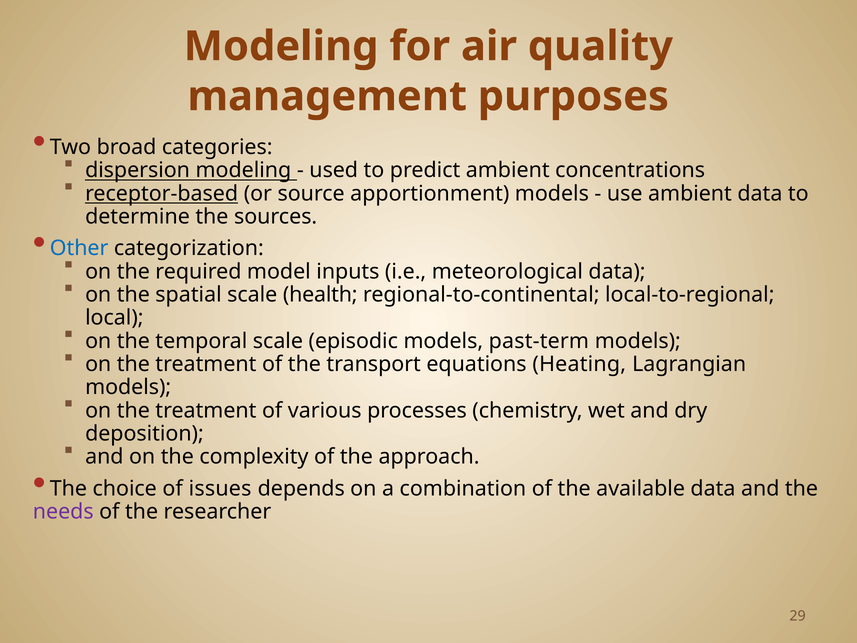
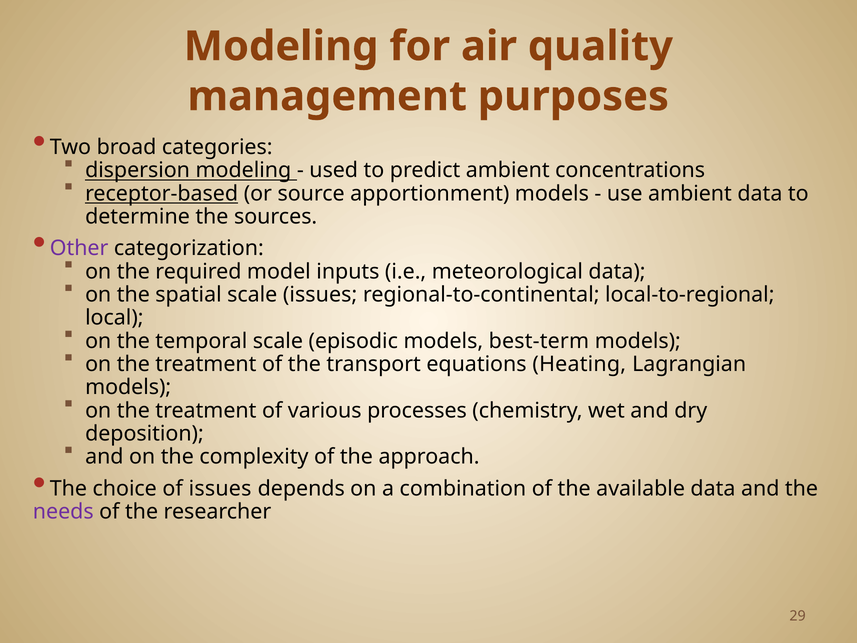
Other colour: blue -> purple (79, 248)
scale health: health -> issues (320, 295)
past-term: past-term -> best-term (539, 341)
